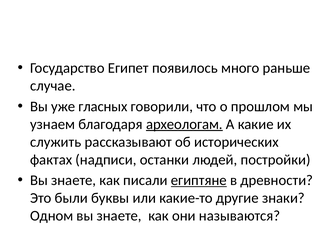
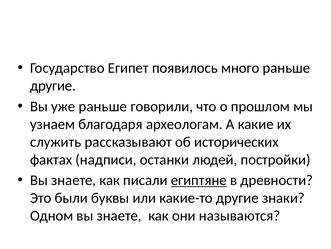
случае: случае -> другие (53, 86)
уже гласных: гласных -> раньше (103, 106)
археологам underline: present -> none (184, 124)
